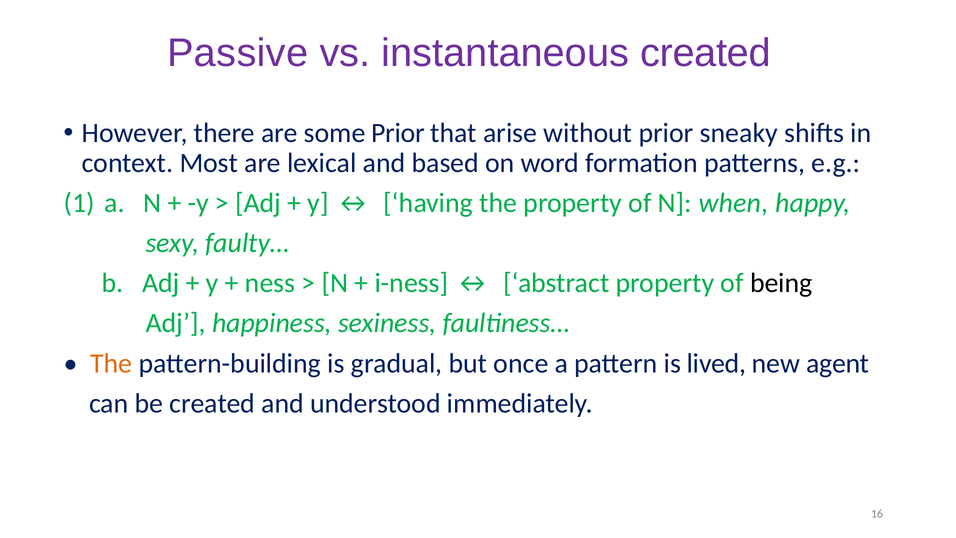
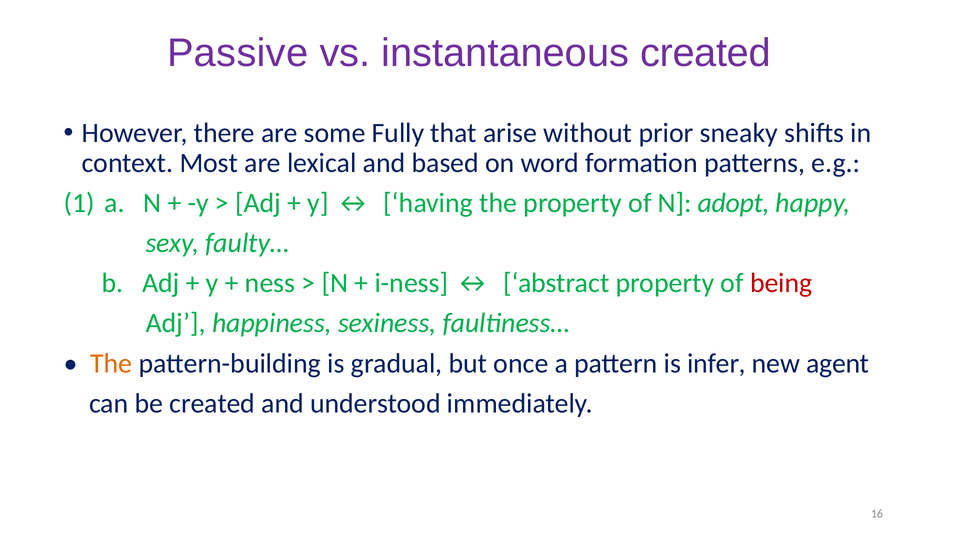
some Prior: Prior -> Fully (398, 133)
when: when -> adopt (734, 203)
being colour: black -> red (781, 283)
lived: lived -> infer (717, 363)
